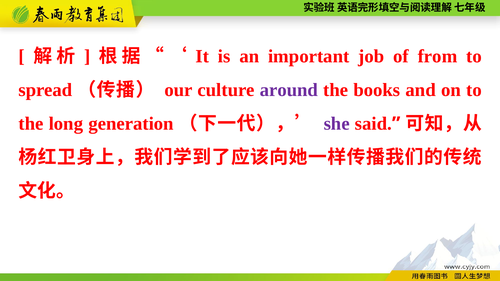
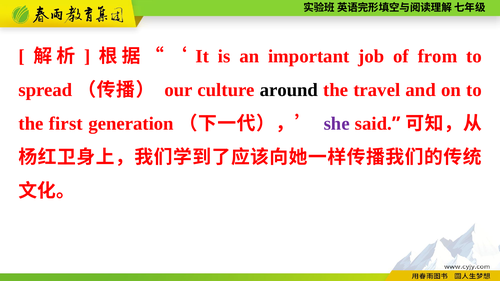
around colour: purple -> black (289, 90)
books: books -> travel (377, 90)
long: long -> first (66, 124)
